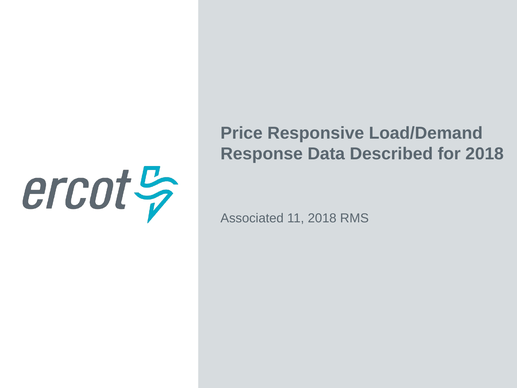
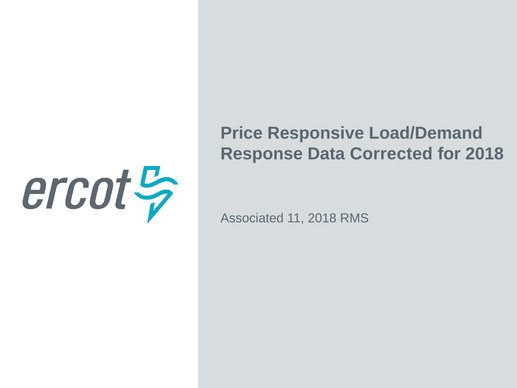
Described: Described -> Corrected (391, 154)
